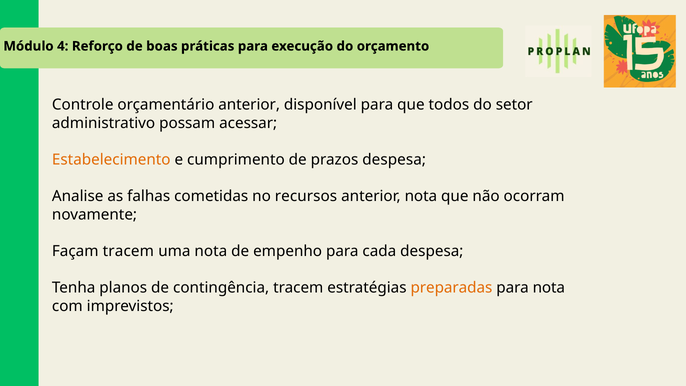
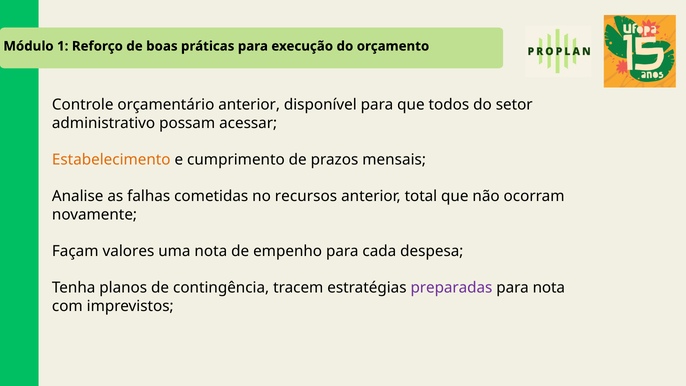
4: 4 -> 1 (63, 46)
prazos despesa: despesa -> mensais (394, 160)
anterior nota: nota -> total (421, 196)
Façam tracem: tracem -> valores (128, 251)
preparadas colour: orange -> purple (451, 288)
